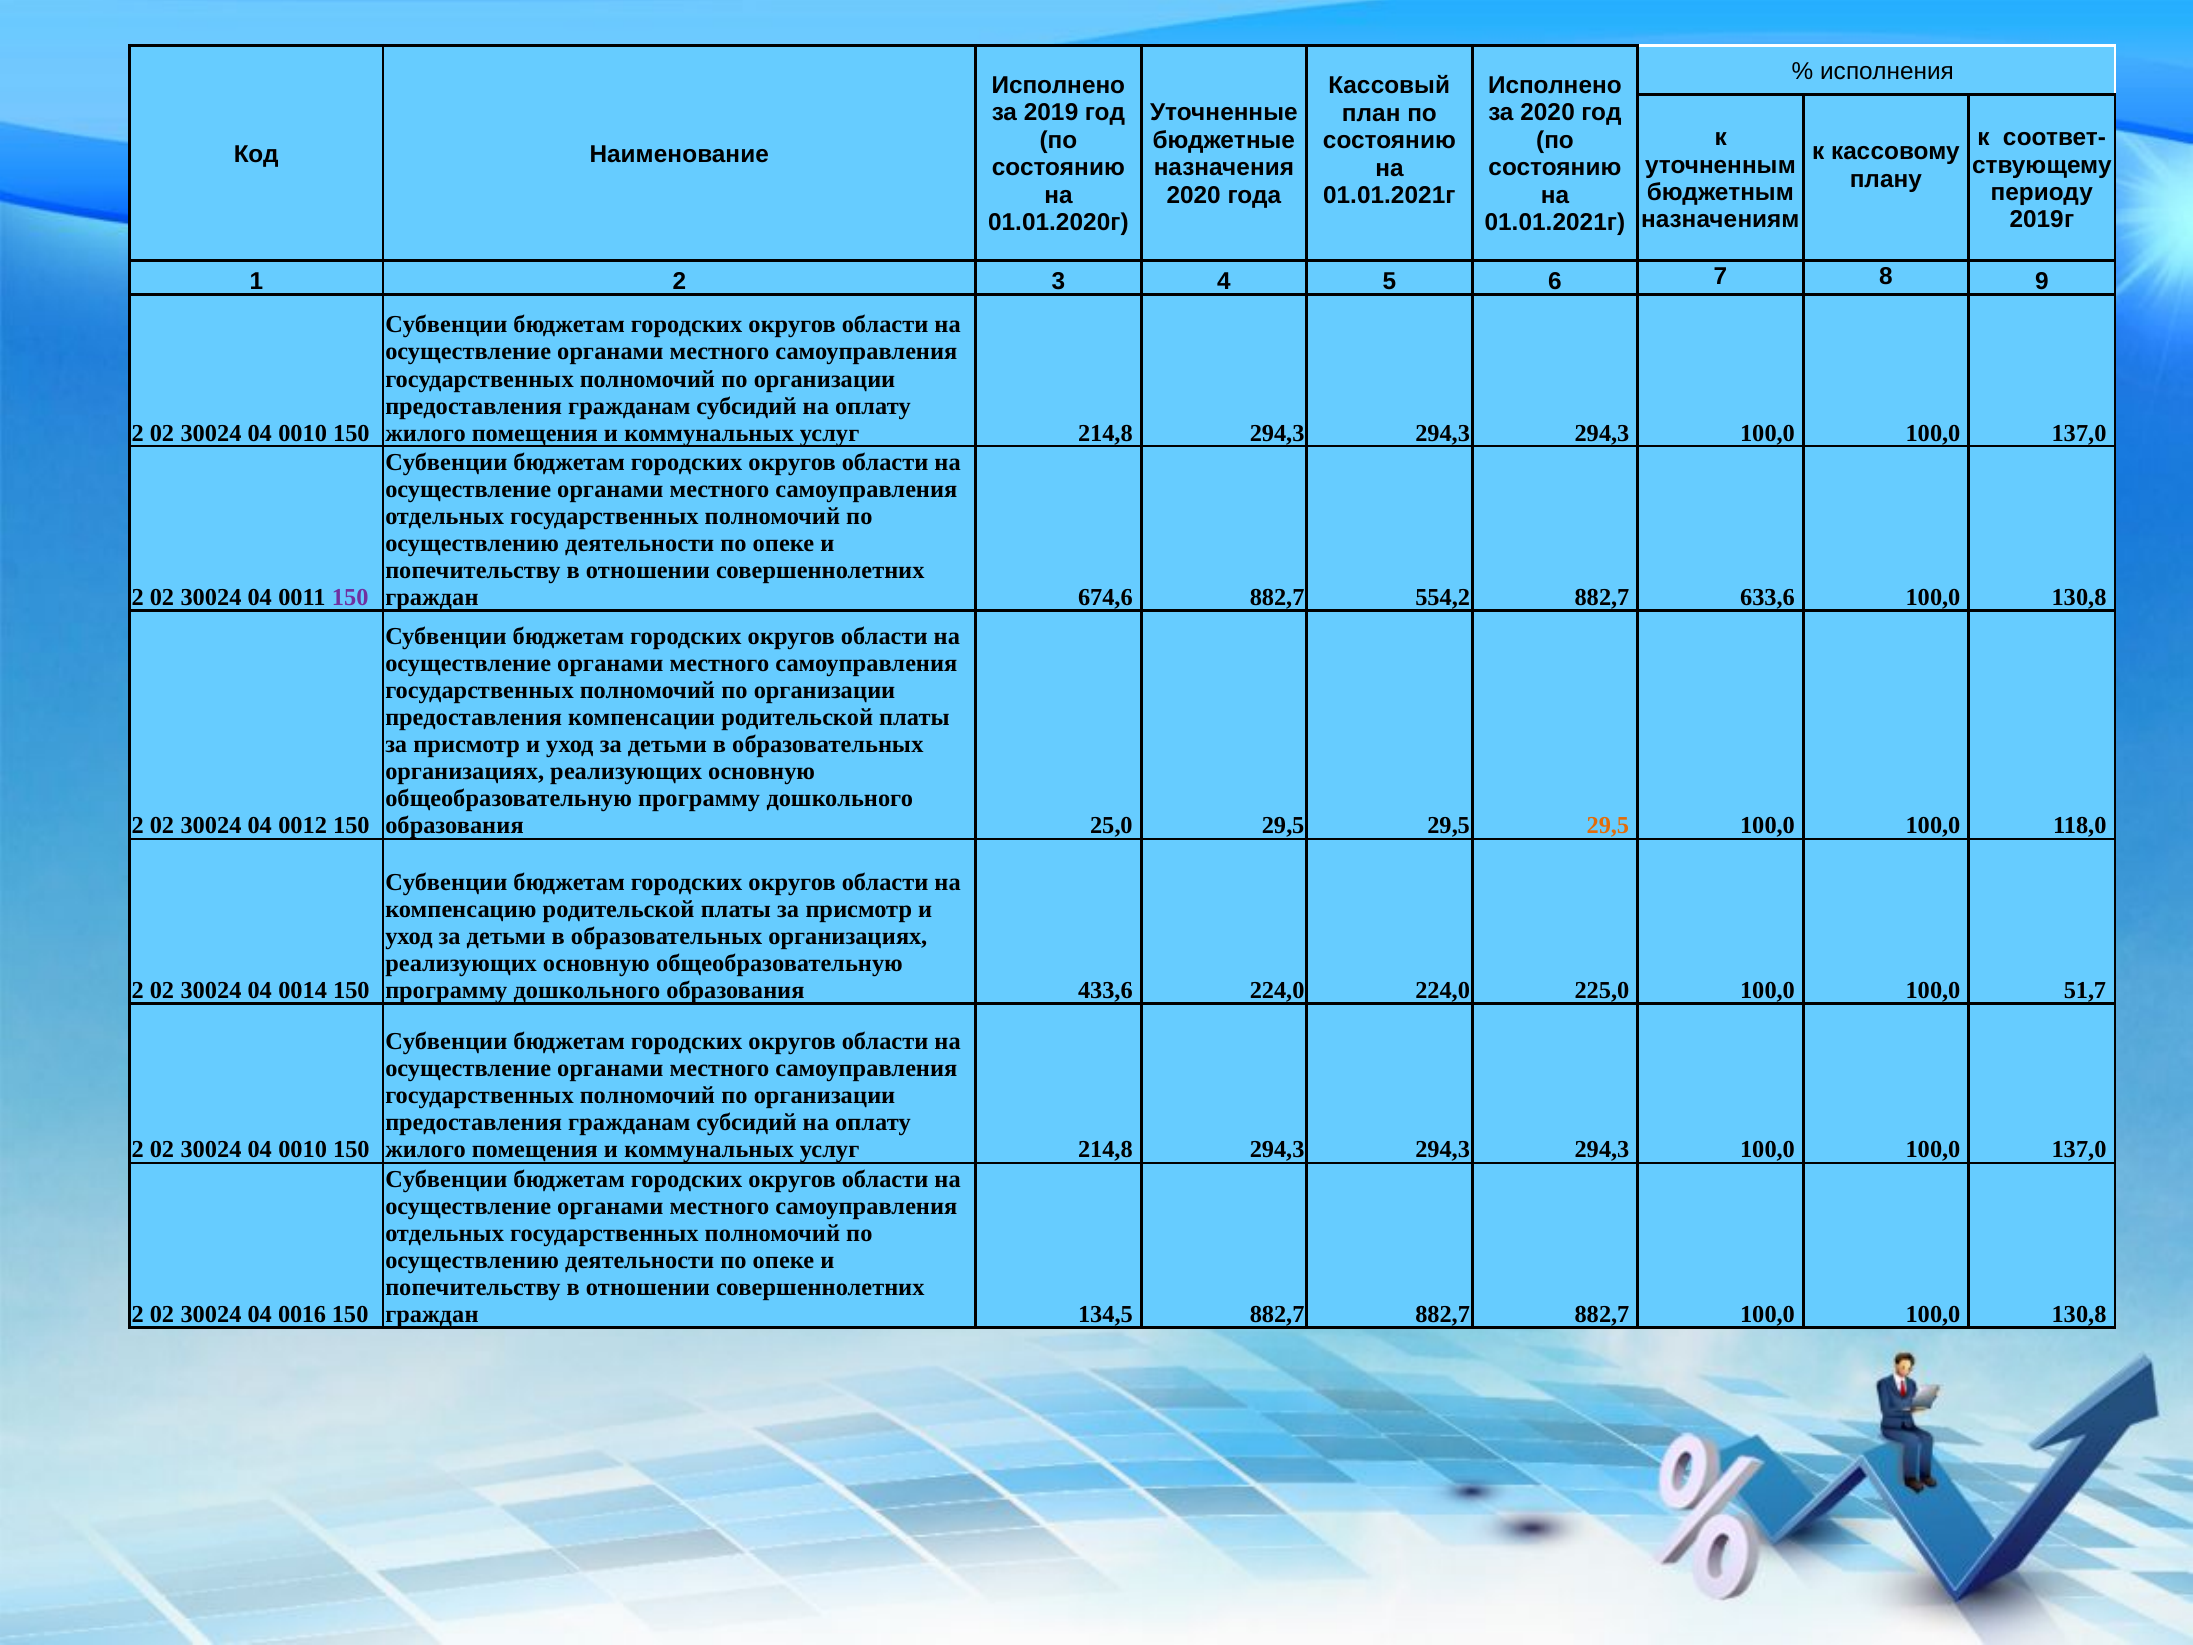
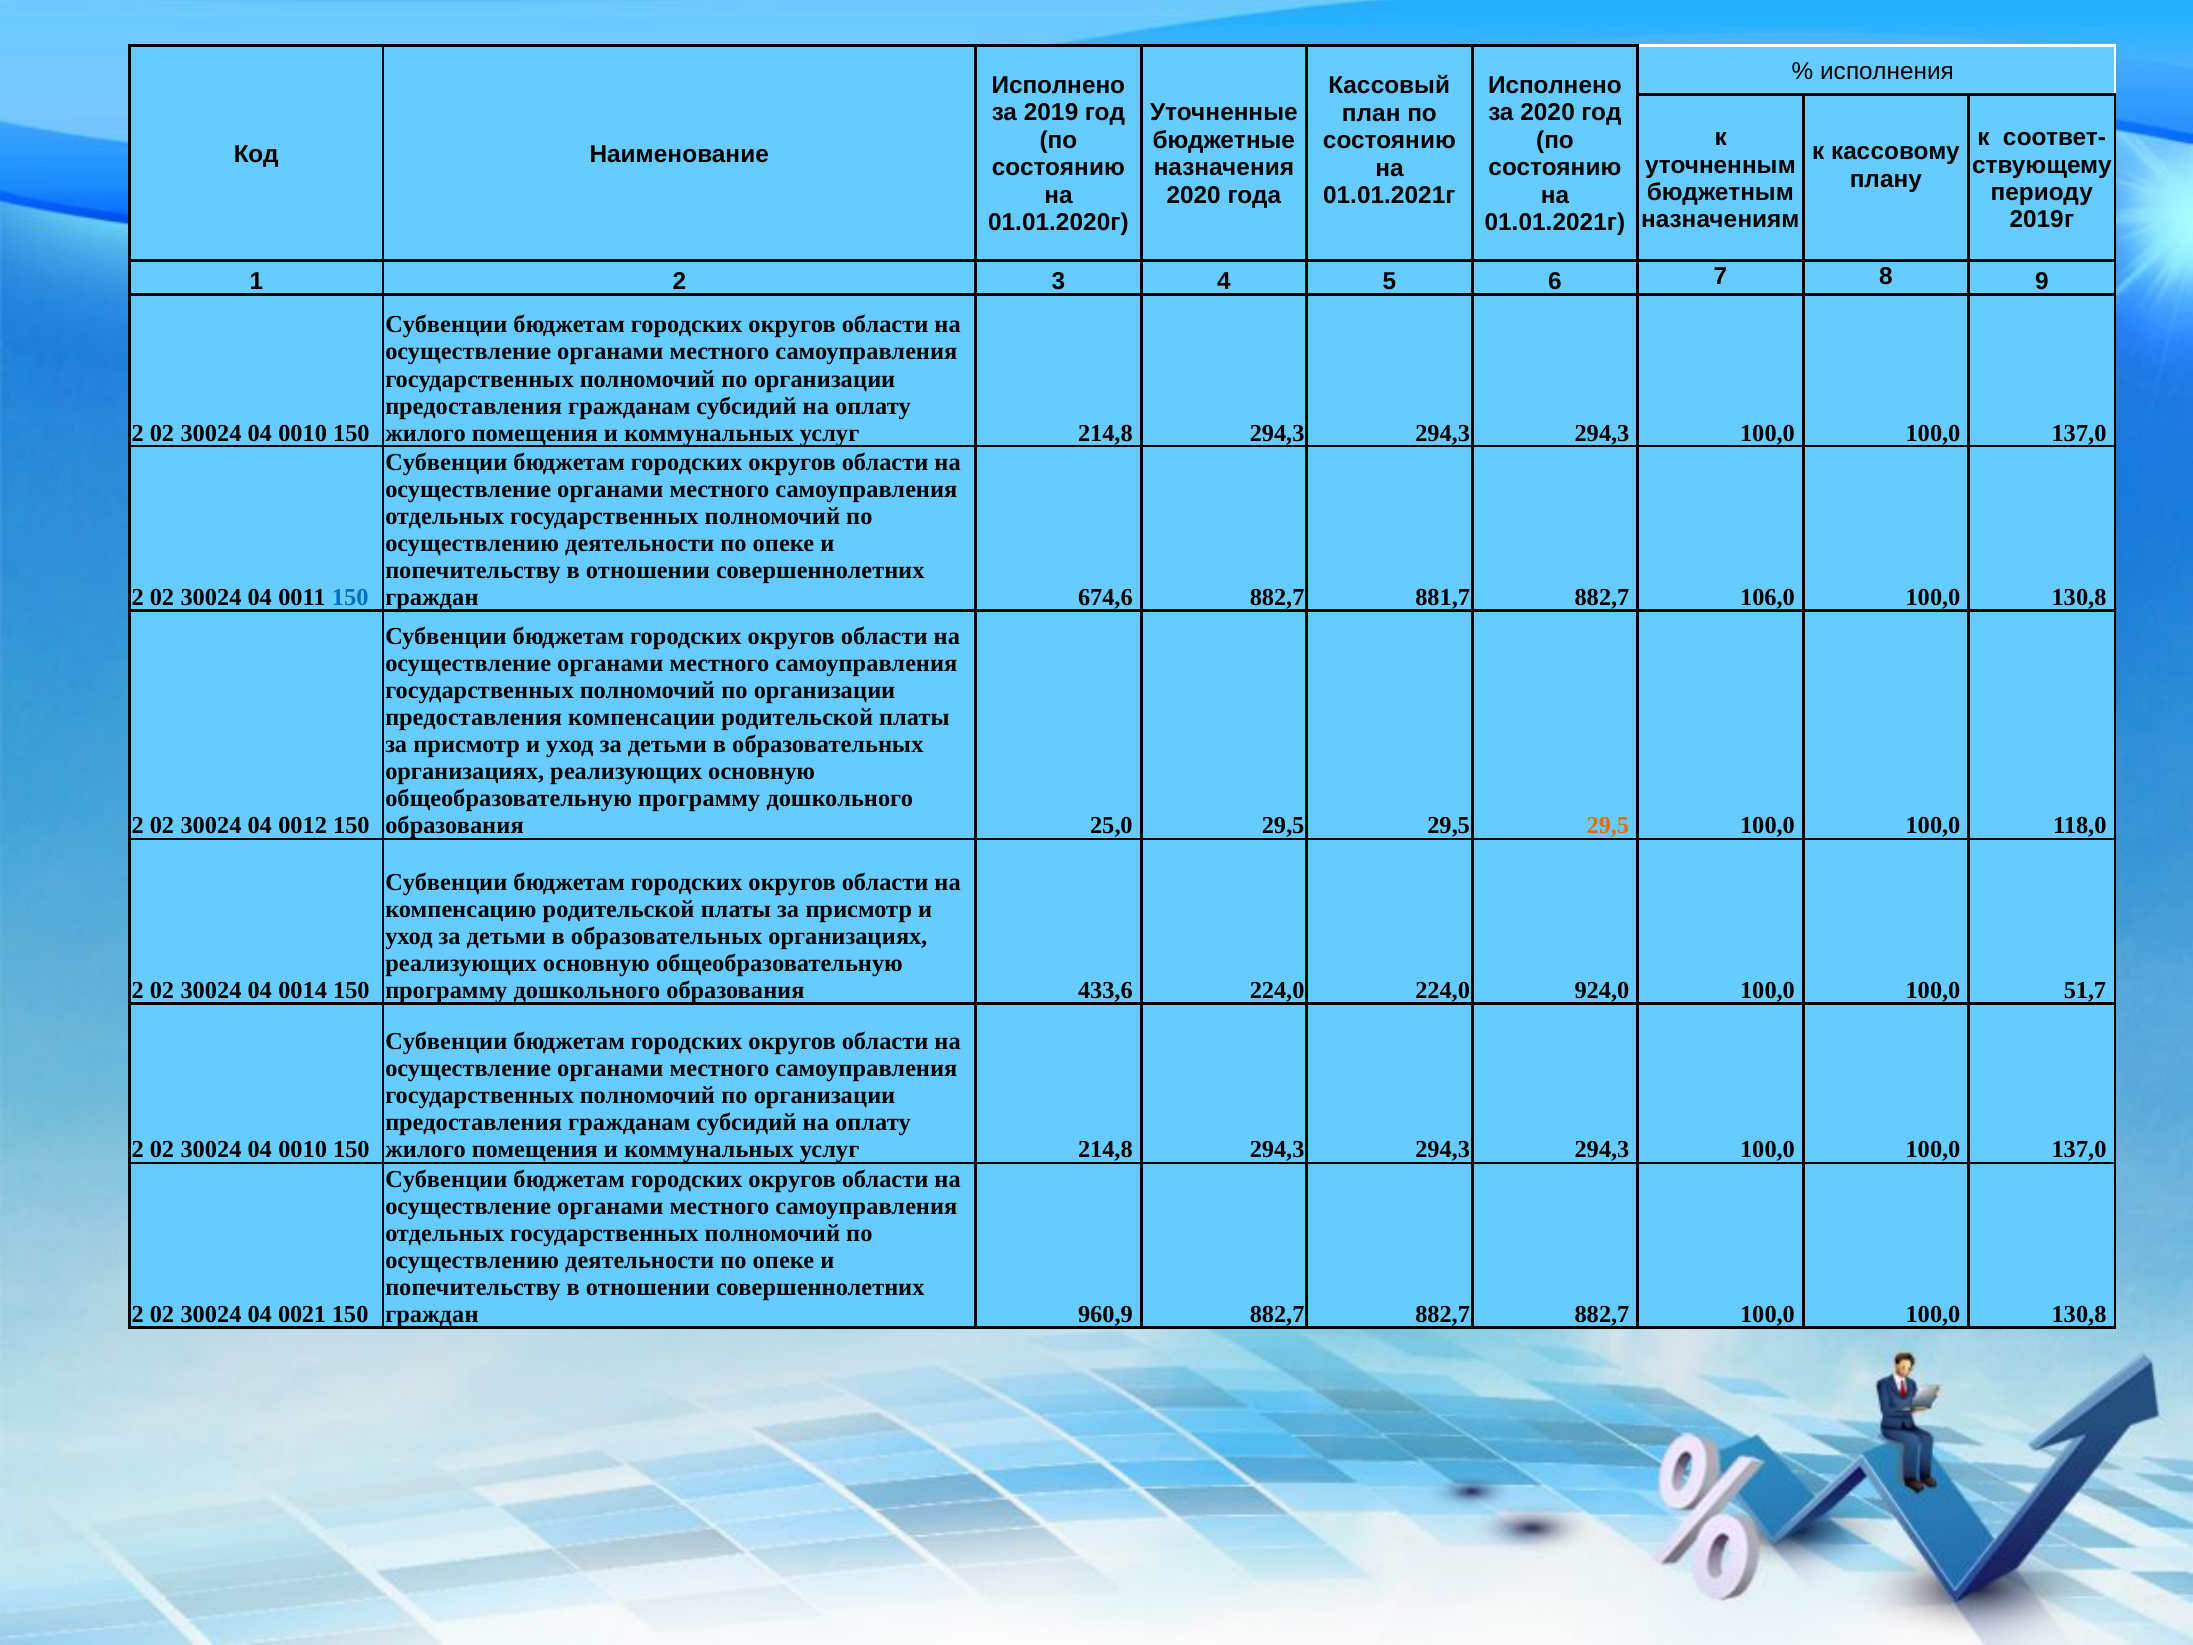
150 colour: purple -> blue (350, 597)
554,2: 554,2 -> 881,7 (1443, 597)
633,6: 633,6 -> 106,0 (1767, 597)
225,0: 225,0 -> 924,0 (1602, 990)
0016: 0016 -> 0021 (302, 1314)
134,5: 134,5 -> 960,9 (1105, 1314)
